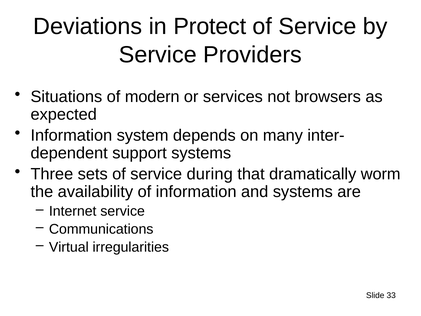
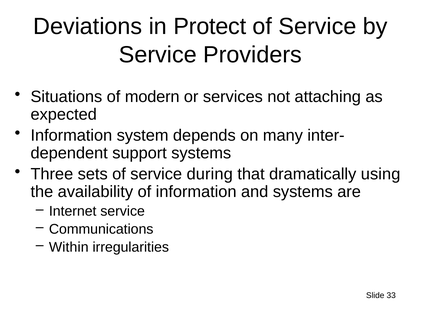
browsers: browsers -> attaching (328, 97)
worm: worm -> using (381, 174)
Virtual: Virtual -> Within (69, 247)
